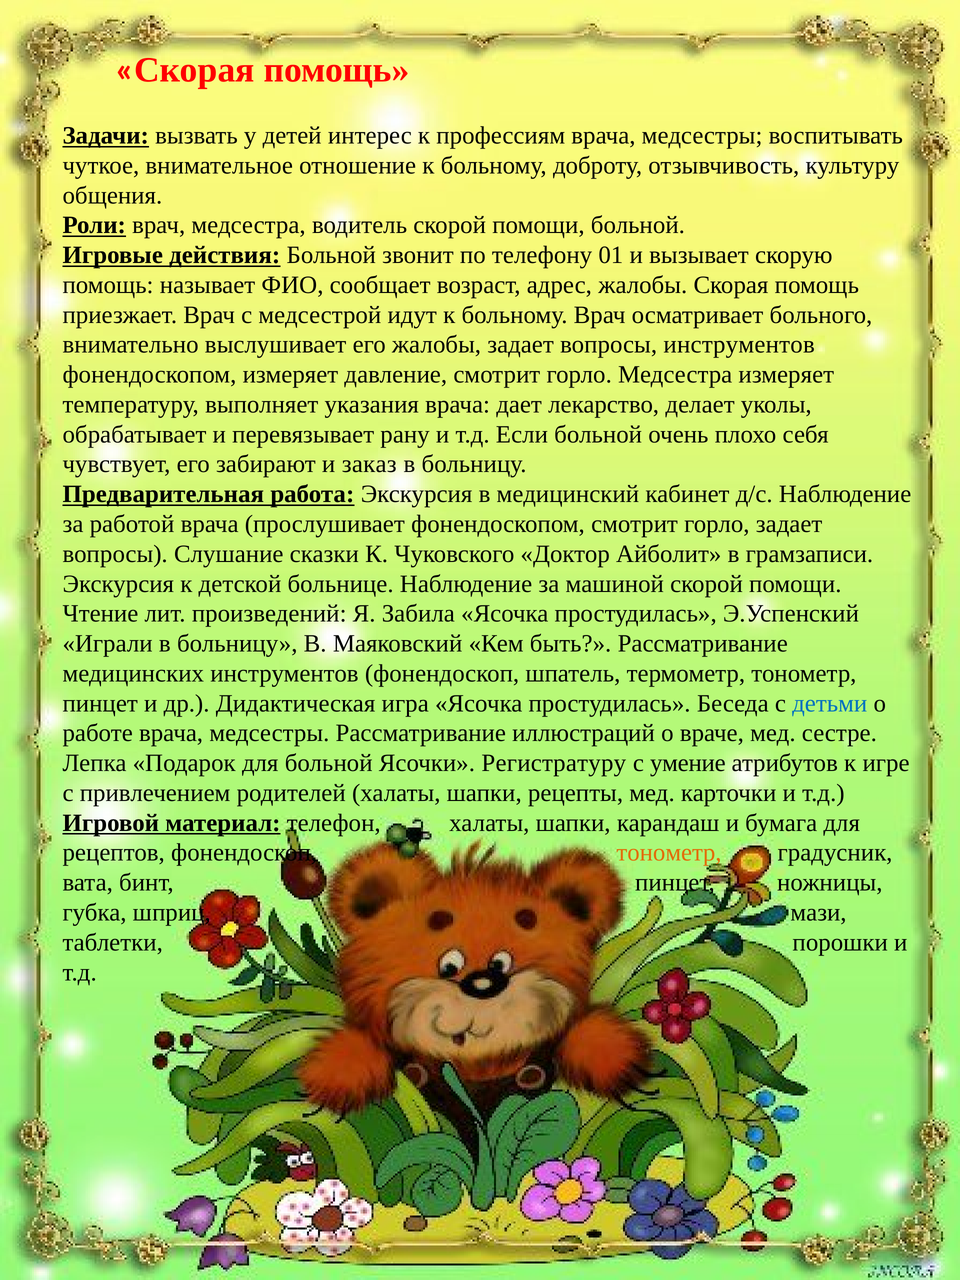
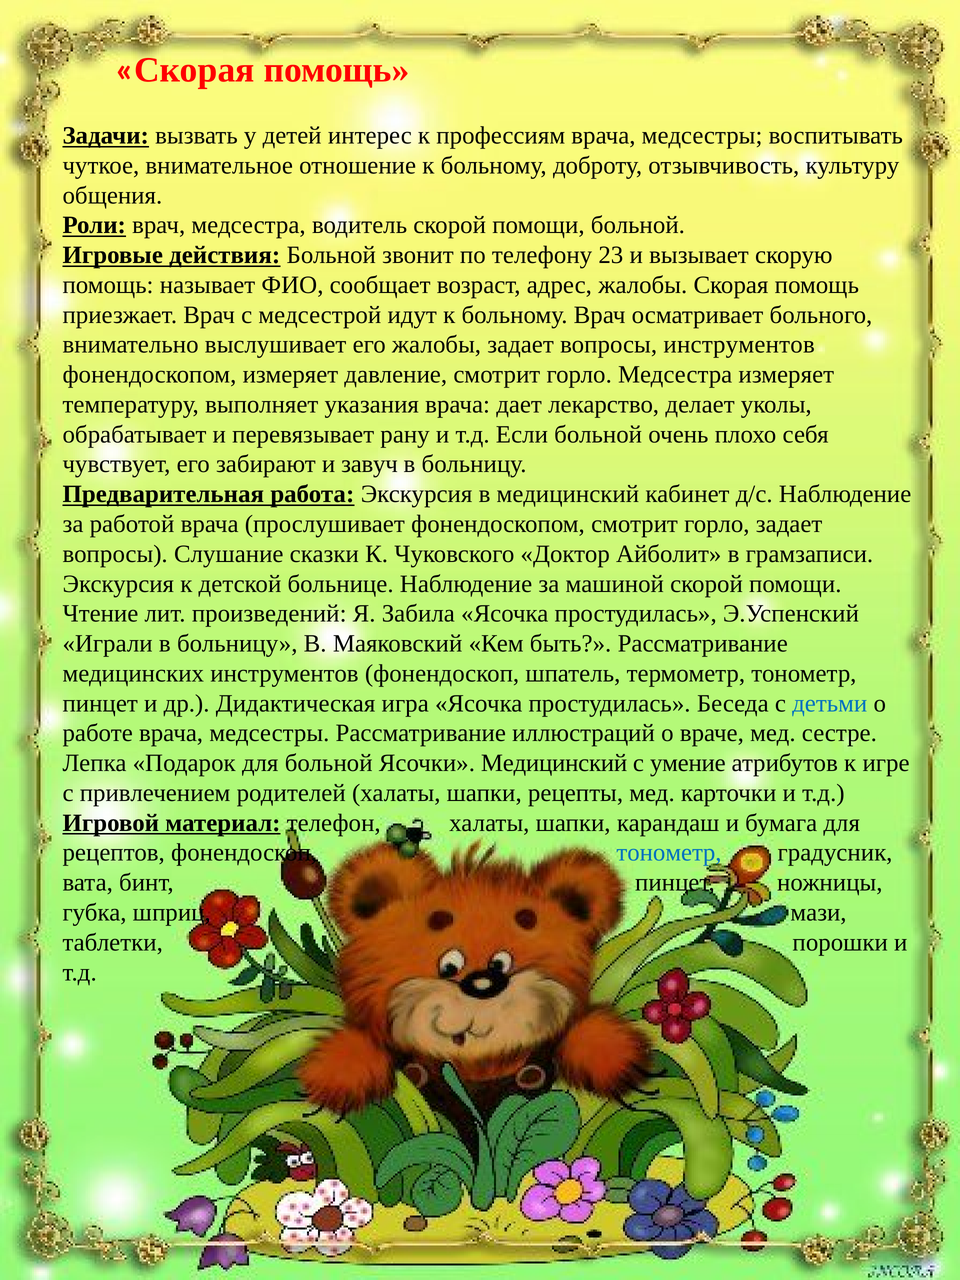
01: 01 -> 23 (611, 255)
заказ: заказ -> завуч (369, 464)
Ясочки Регистратуру: Регистратуру -> Медицинский (554, 763)
тонометр colour: orange -> blue (669, 853)
